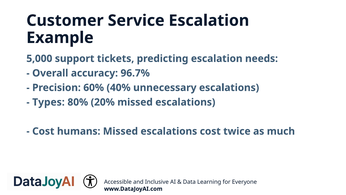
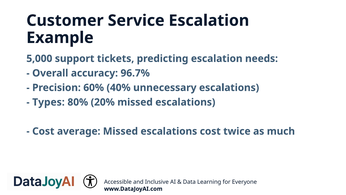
humans: humans -> average (79, 131)
